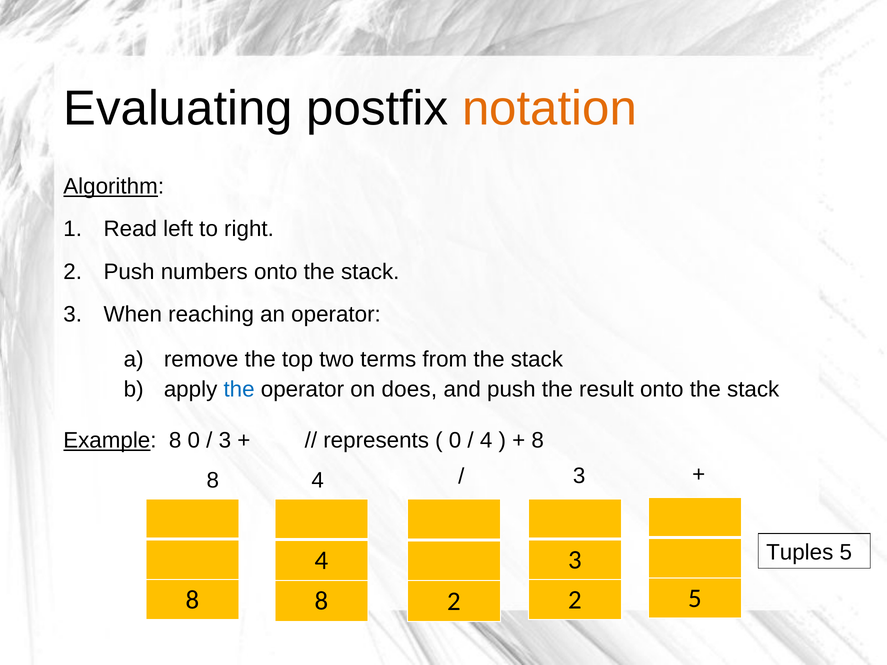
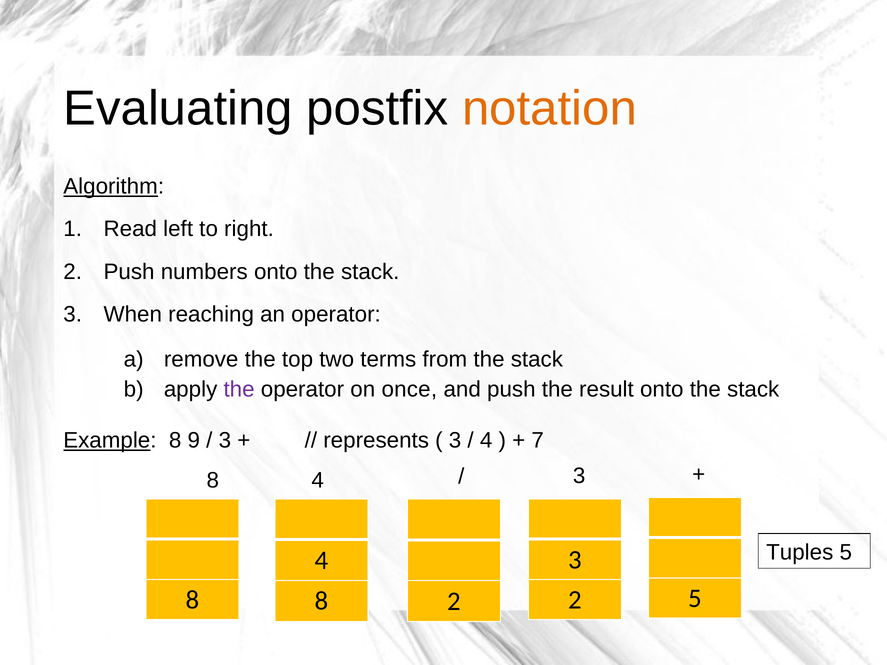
the colour: blue -> purple (239, 389)
does: does -> once (409, 389)
8 0: 0 -> 9 (194, 441)
0: 0 -> 3 (455, 441)
8: 8 -> 7 (538, 441)
